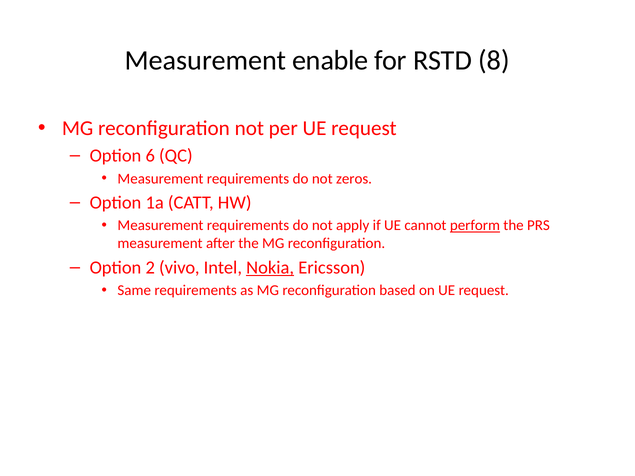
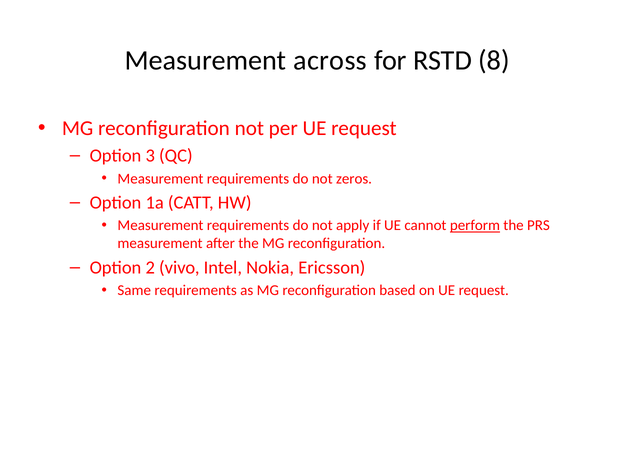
enable: enable -> across (330, 61)
6: 6 -> 3 (150, 156)
Nokia underline: present -> none (270, 268)
